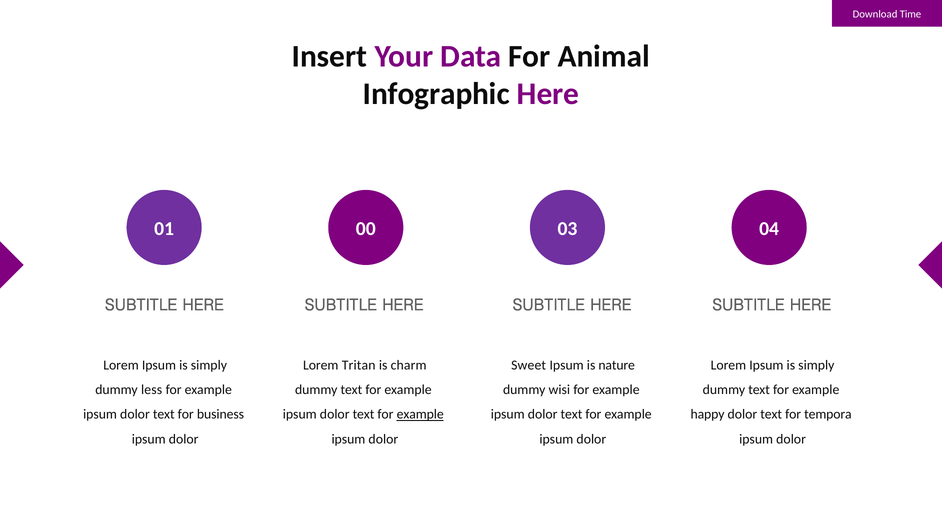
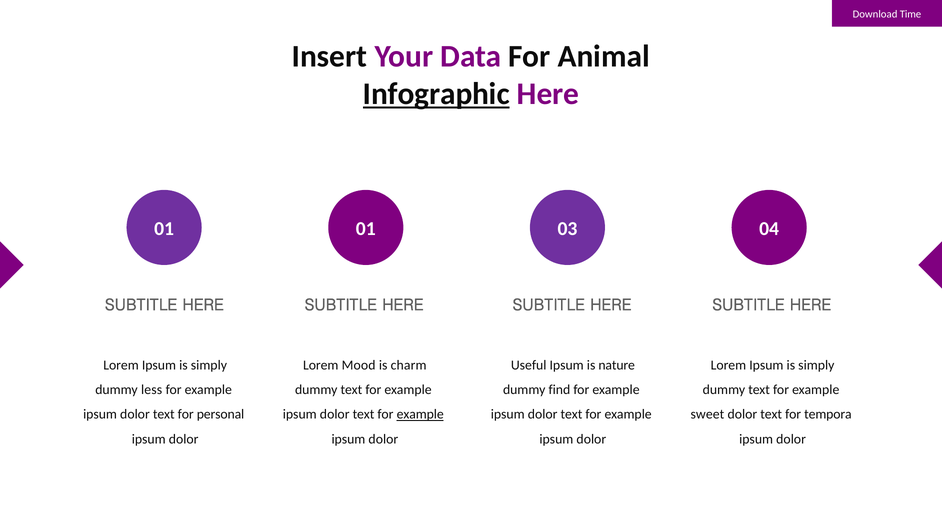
Infographic underline: none -> present (436, 94)
01 00: 00 -> 01 (366, 229)
Tritan: Tritan -> Mood (359, 365)
Sweet: Sweet -> Useful (529, 365)
wisi: wisi -> find (559, 390)
business: business -> personal (221, 414)
happy: happy -> sweet (707, 414)
